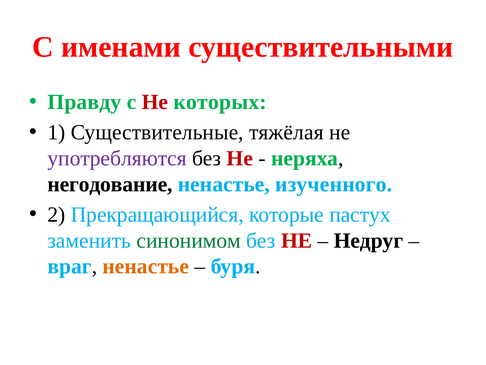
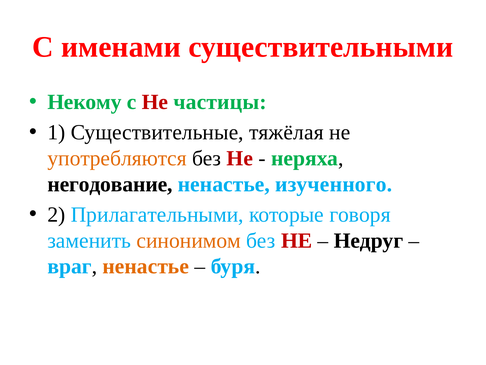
Правду: Правду -> Некому (84, 102)
которых: которых -> частицы (220, 102)
употребляются colour: purple -> orange (117, 158)
Прекращающийся: Прекращающийся -> Прилагательными (157, 214)
пастух: пастух -> говоря (360, 214)
синонимом colour: green -> orange (189, 240)
